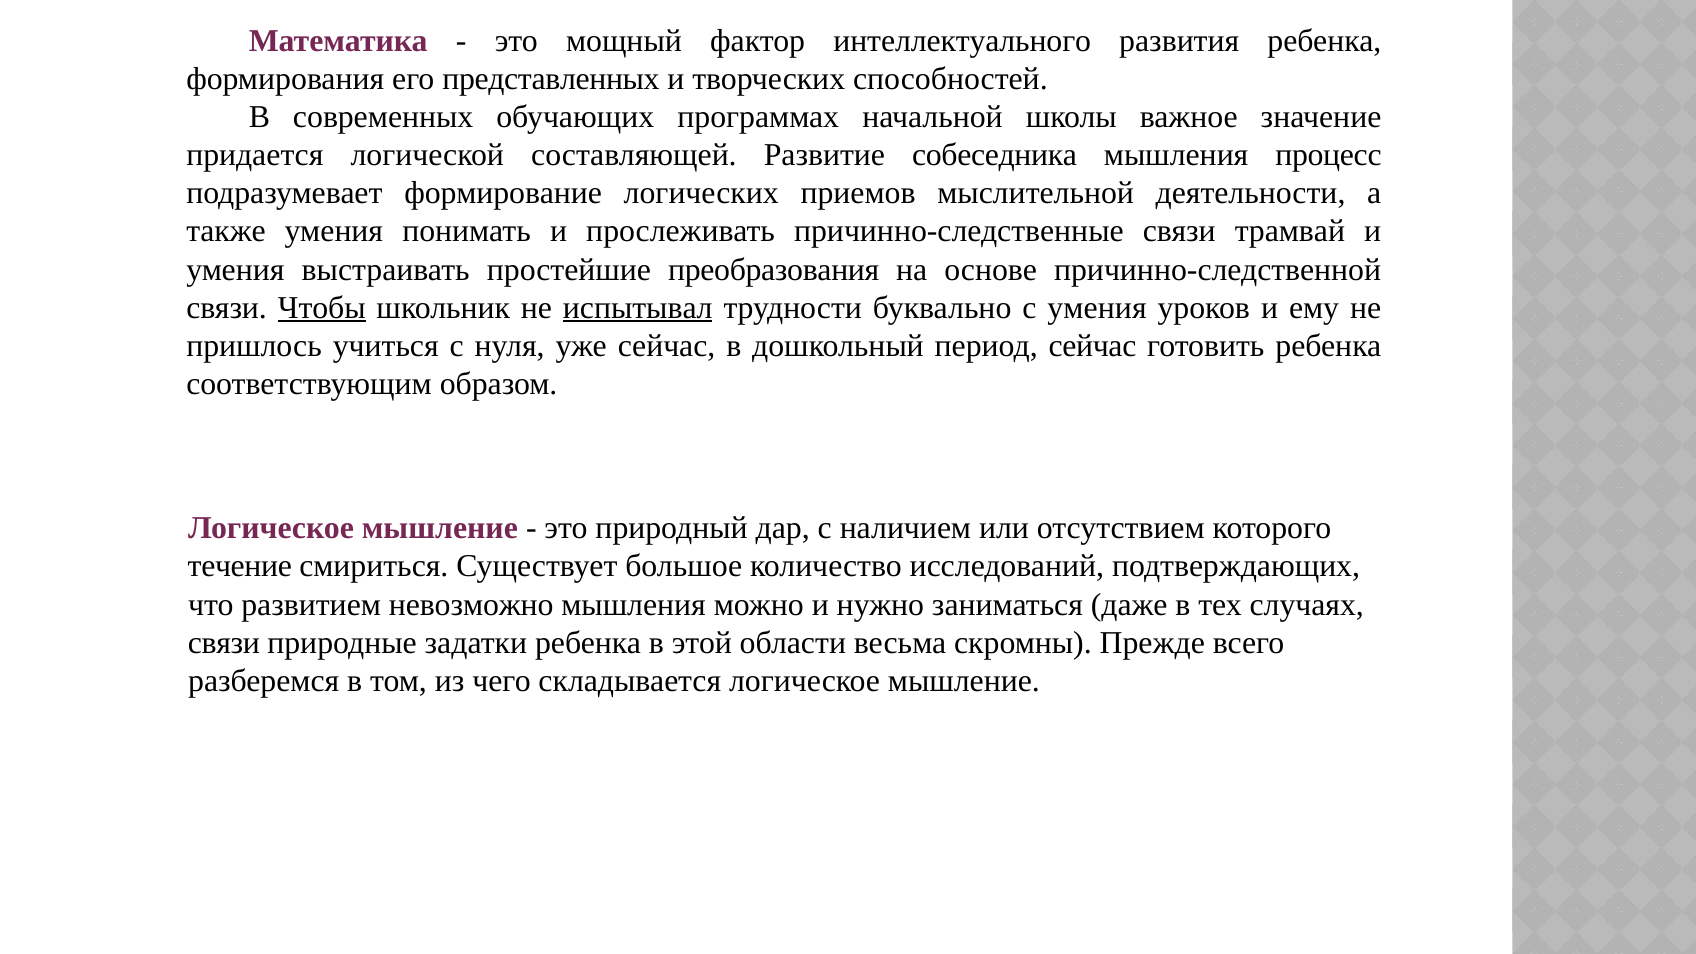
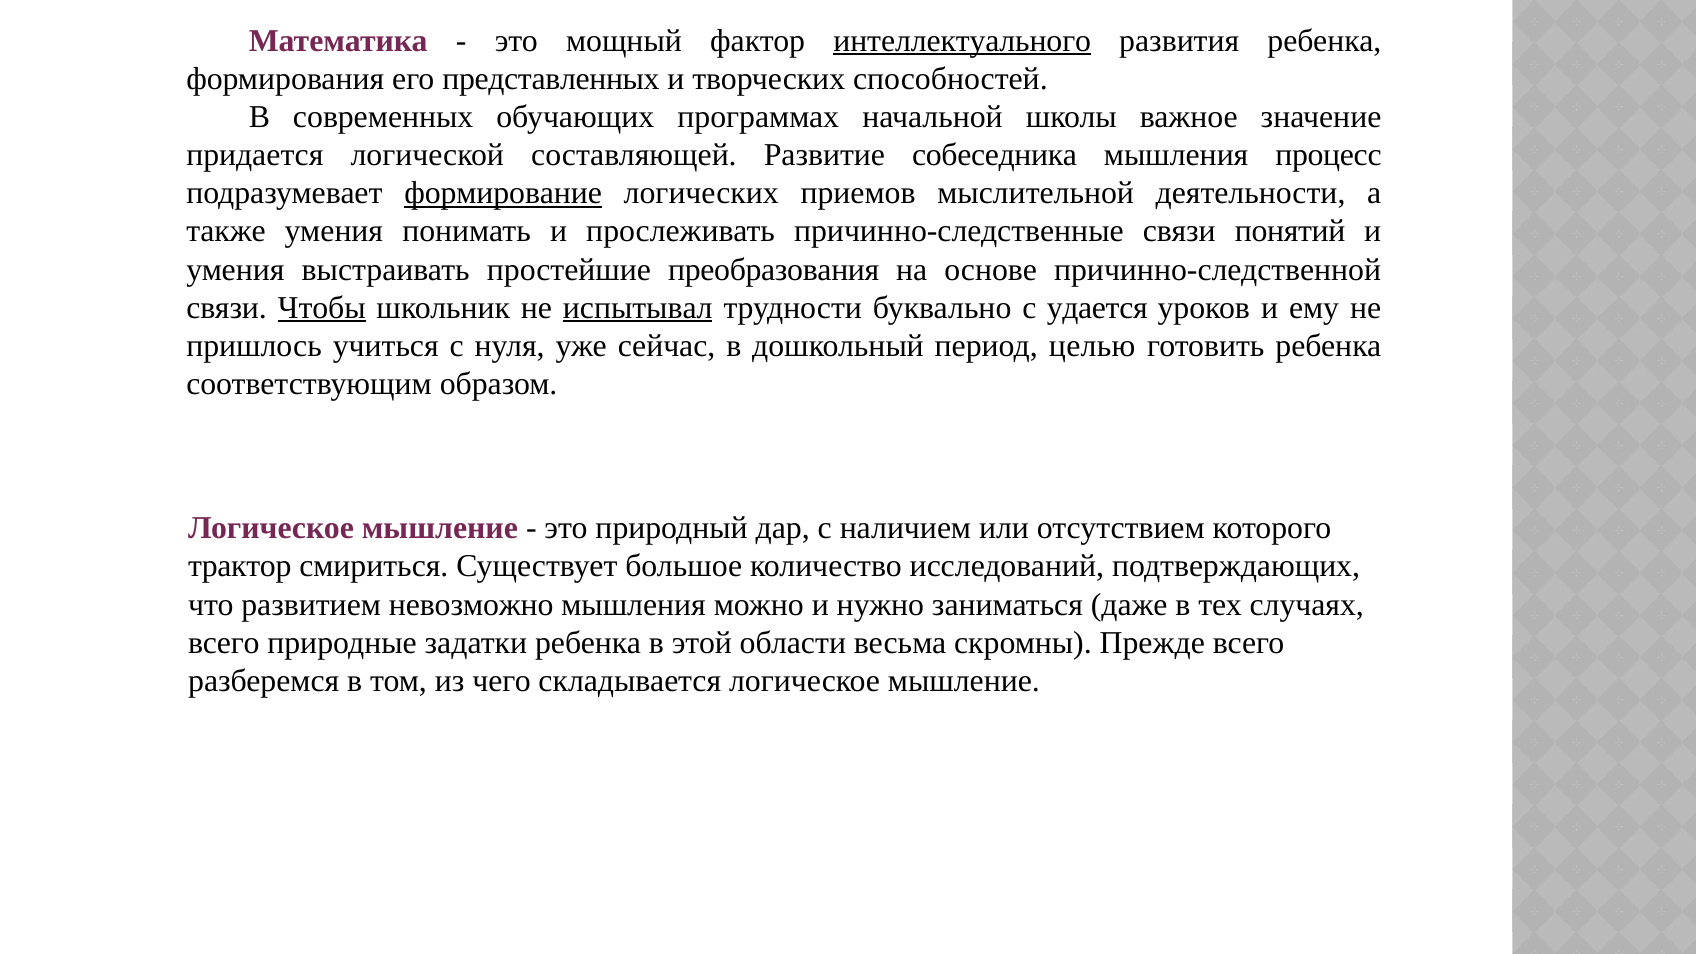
интеллектуального underline: none -> present (962, 41)
формирование underline: none -> present (503, 193)
трамвай: трамвай -> понятий (1290, 231)
с умения: умения -> удается (1097, 308)
период сейчас: сейчас -> целью (1092, 346)
течение: течение -> трактор (240, 566)
связи: связи -> всего (224, 643)
